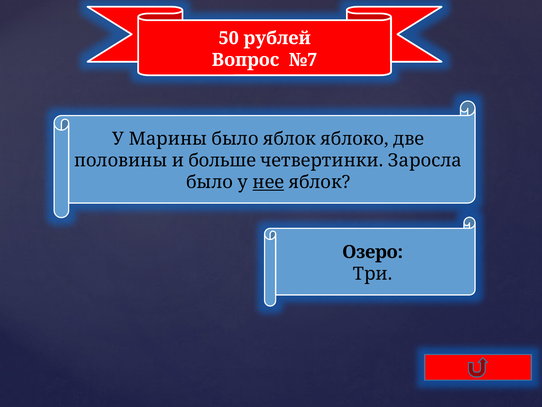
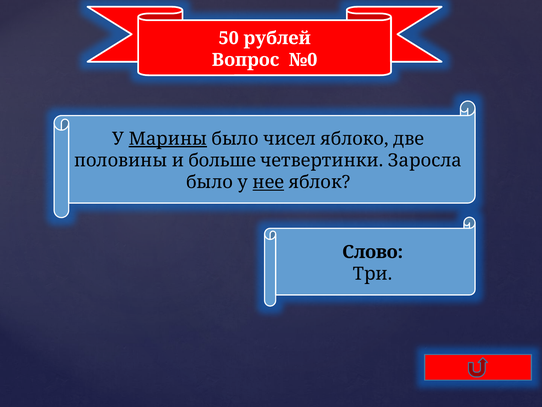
№7: №7 -> №0 (303, 60)
Марины underline: none -> present (168, 139)
было яблок: яблок -> чисел (290, 139)
Озеро: Озеро -> Слово (373, 252)
